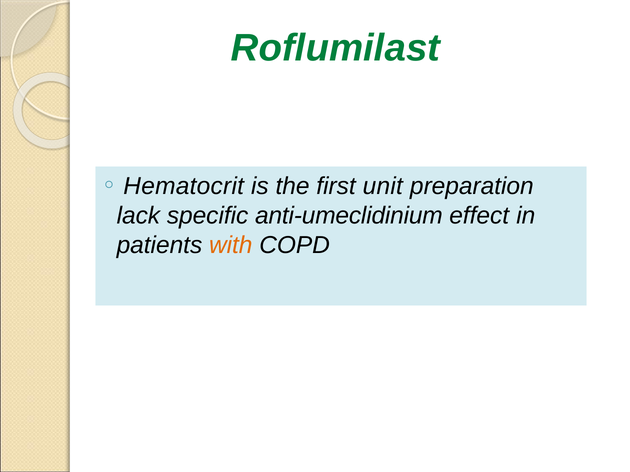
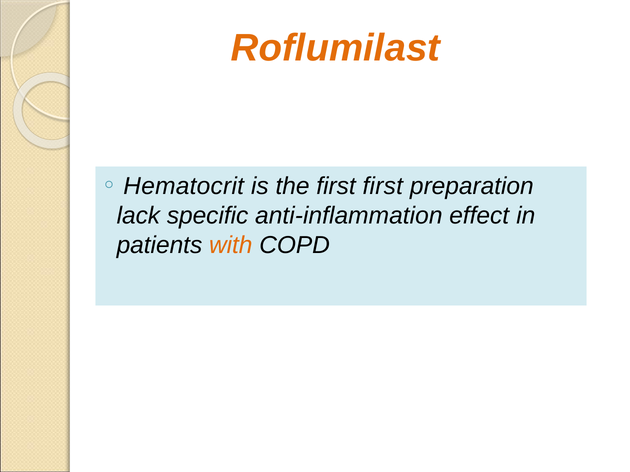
Roflumilast colour: green -> orange (336, 48)
first unit: unit -> first (383, 186)
anti-umeclidinium: anti-umeclidinium -> anti-inflammation (349, 216)
